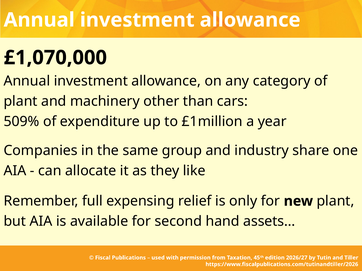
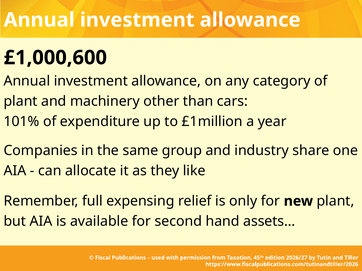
£1,070,000: £1,070,000 -> £1,000,600 (55, 58)
509%: 509% -> 101% (22, 122)
